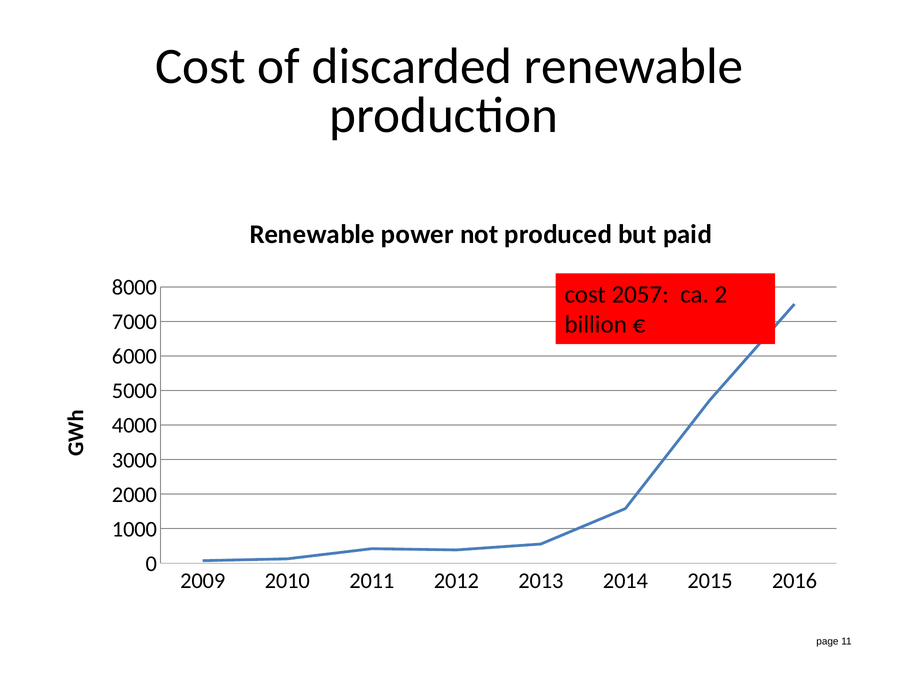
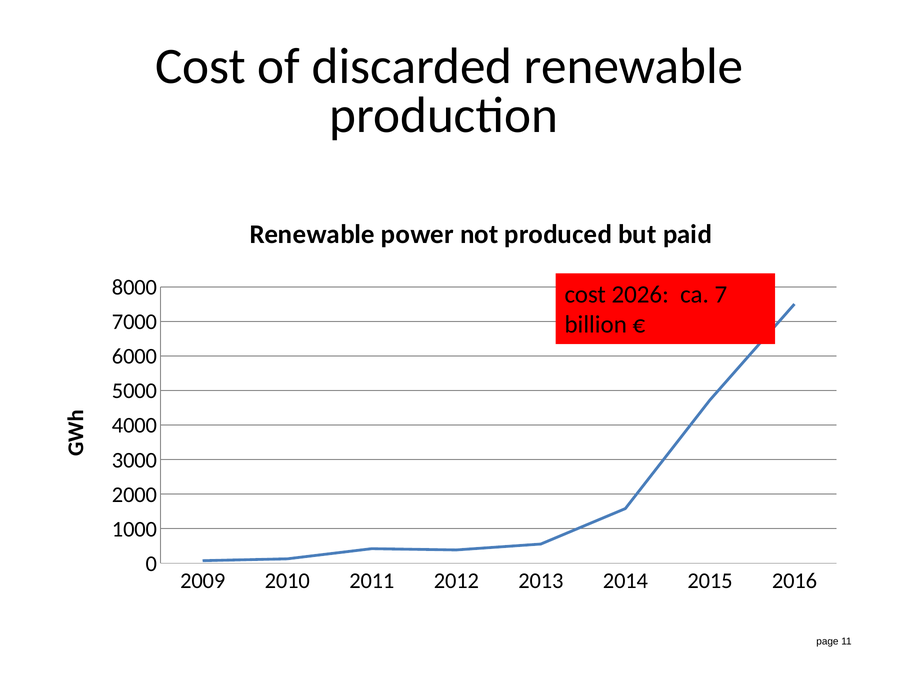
2057: 2057 -> 2026 (640, 295)
2: 2 -> 7 (721, 295)
